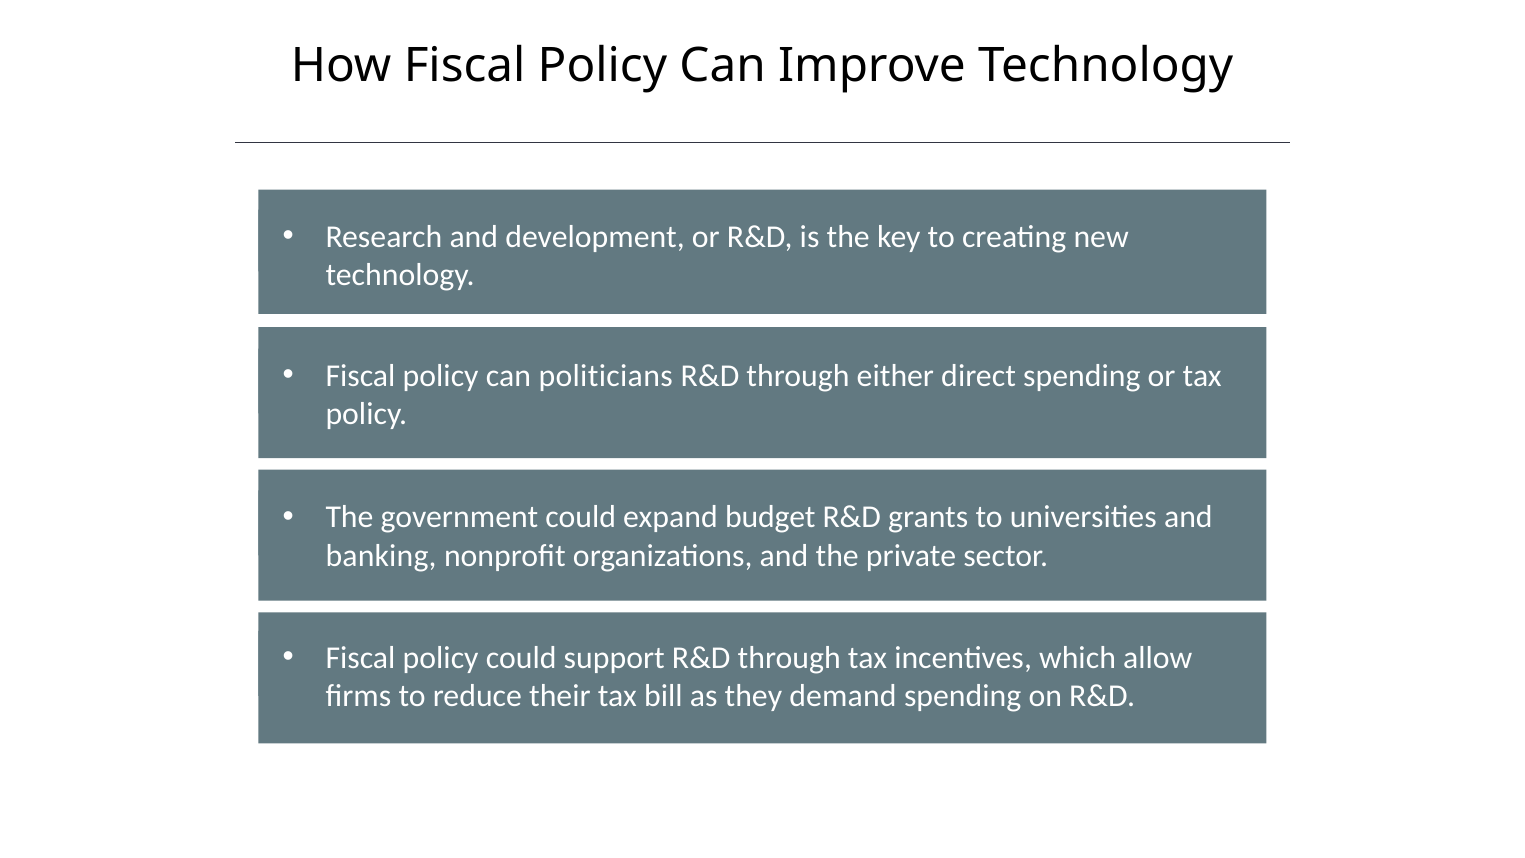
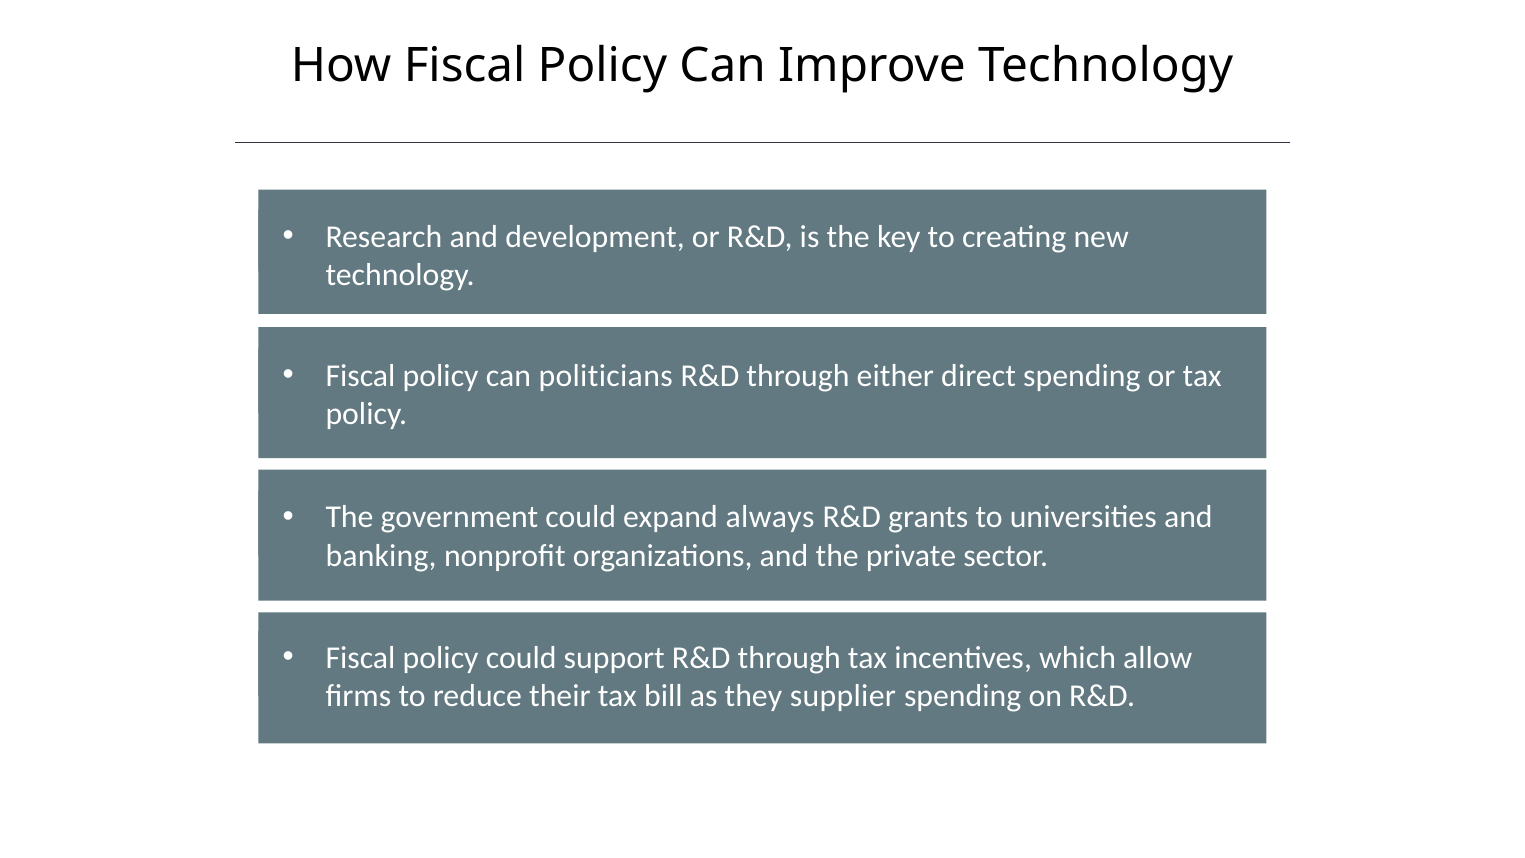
budget: budget -> always (770, 517)
demand: demand -> supplier (843, 696)
